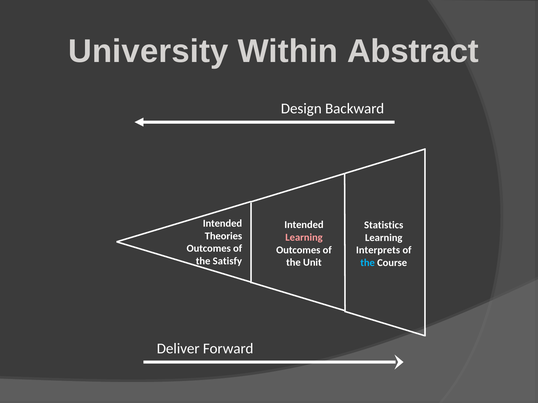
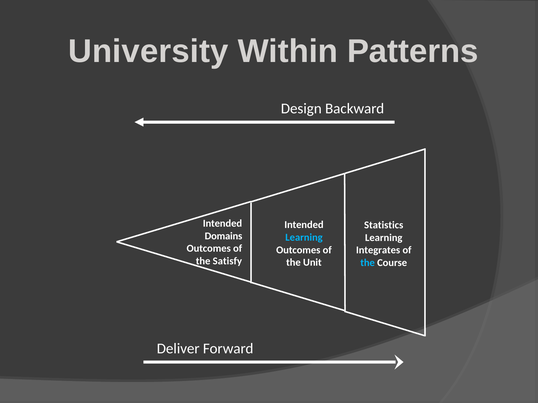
Abstract: Abstract -> Patterns (413, 52)
Theories: Theories -> Domains (223, 236)
Learning colour: pink -> light blue (304, 238)
Interprets: Interprets -> Integrates (378, 251)
